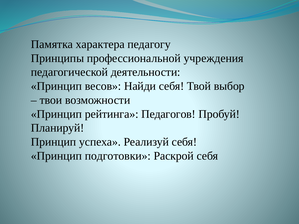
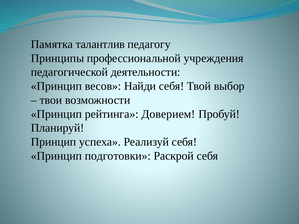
характера: характера -> талантлив (100, 44)
Педагогов: Педагогов -> Доверием (168, 114)
